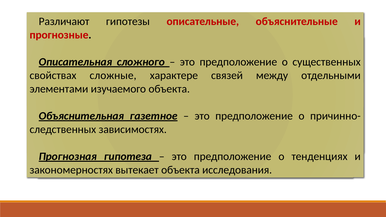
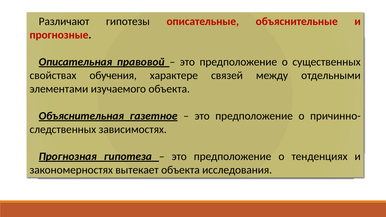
сложного: сложного -> правовой (141, 62)
сложные: сложные -> обучения (113, 75)
